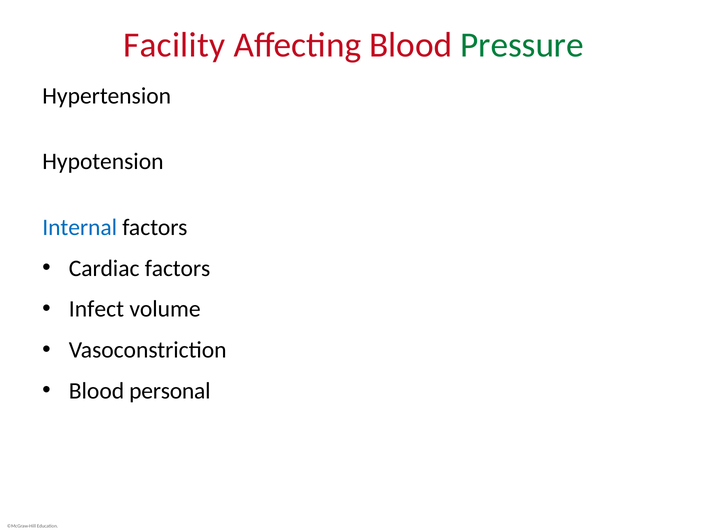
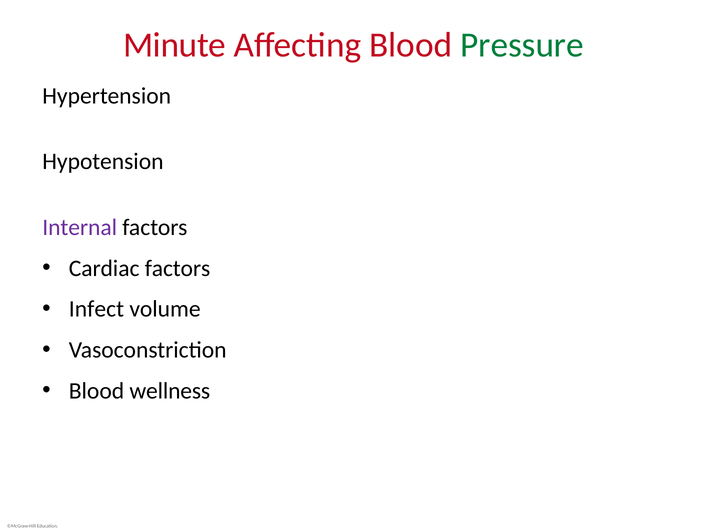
Facility: Facility -> Minute (175, 45)
Internal colour: blue -> purple (80, 227)
personal: personal -> wellness (170, 390)
